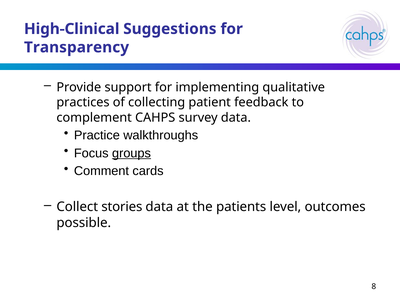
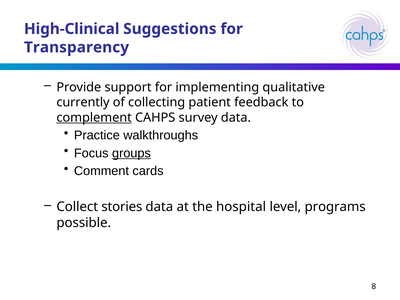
practices: practices -> currently (83, 102)
complement underline: none -> present (94, 118)
patients: patients -> hospital (241, 207)
outcomes: outcomes -> programs (335, 207)
